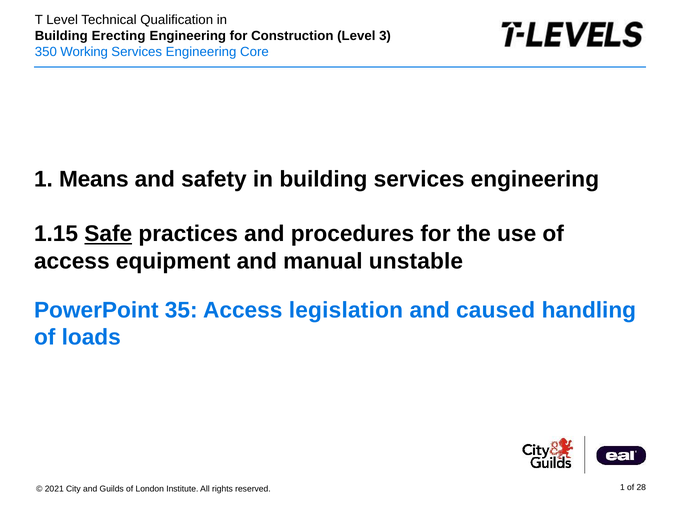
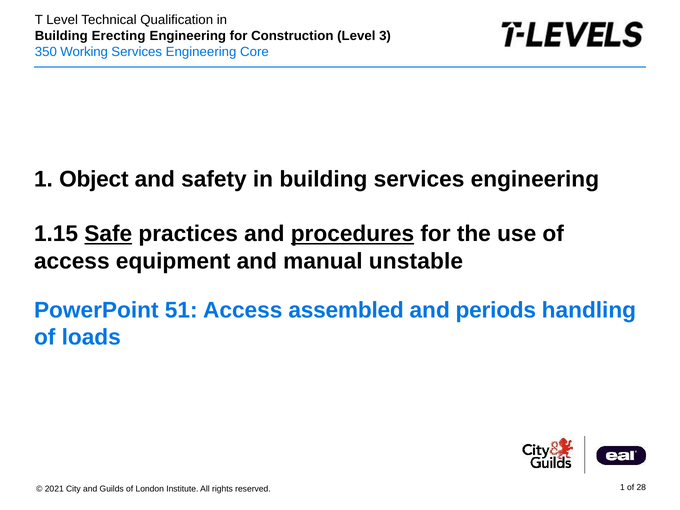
Means: Means -> Object (94, 179)
procedures underline: none -> present (352, 234)
35: 35 -> 51 (181, 310)
legislation: legislation -> assembled (346, 310)
caused: caused -> periods (496, 310)
